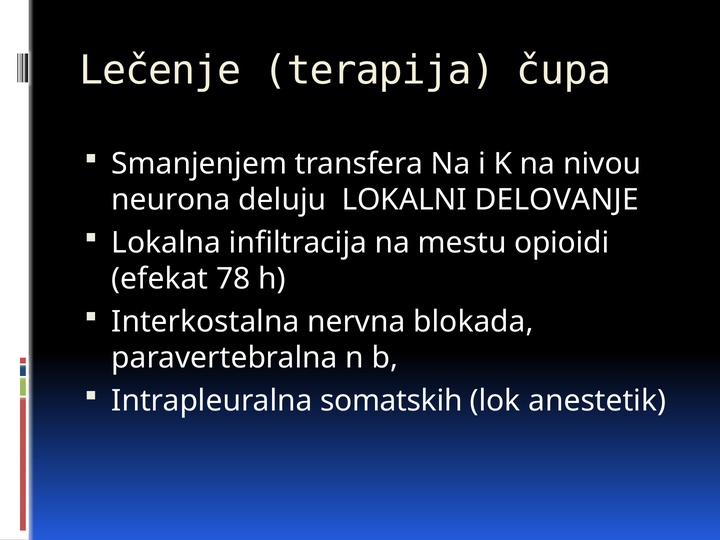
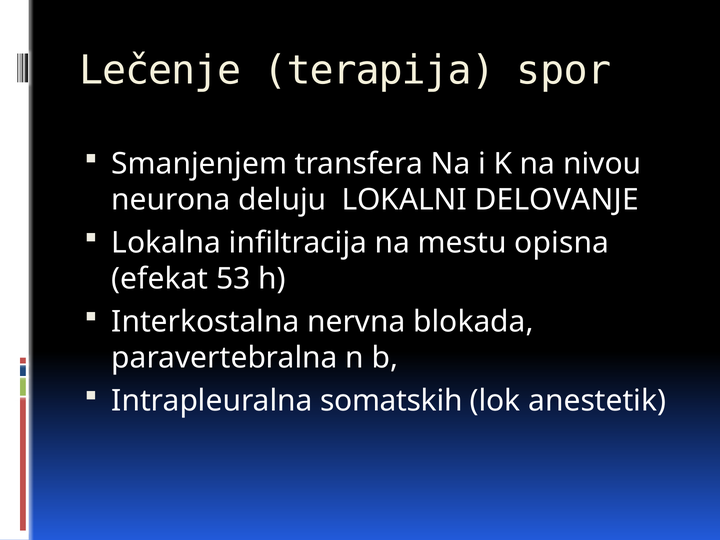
čupa: čupa -> spor (564, 71)
opioidi: opioidi -> opisna (562, 243)
78: 78 -> 53 (233, 279)
